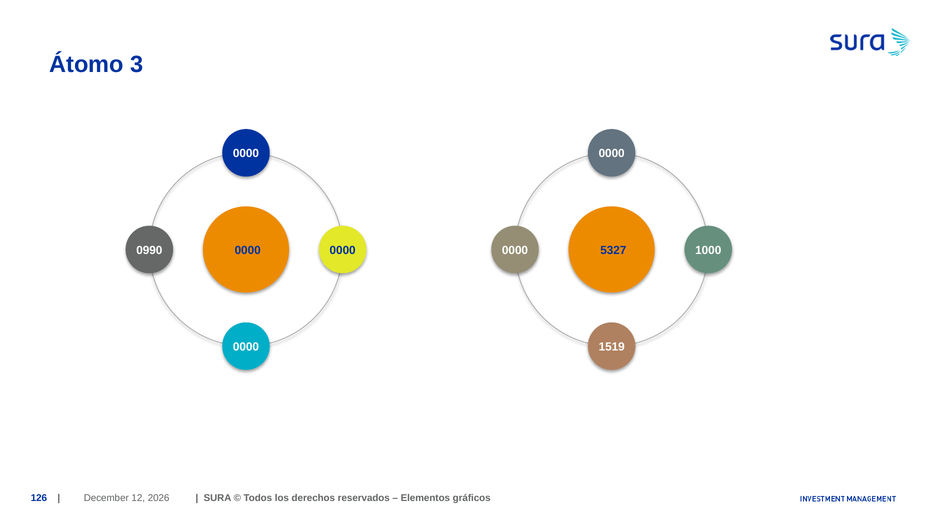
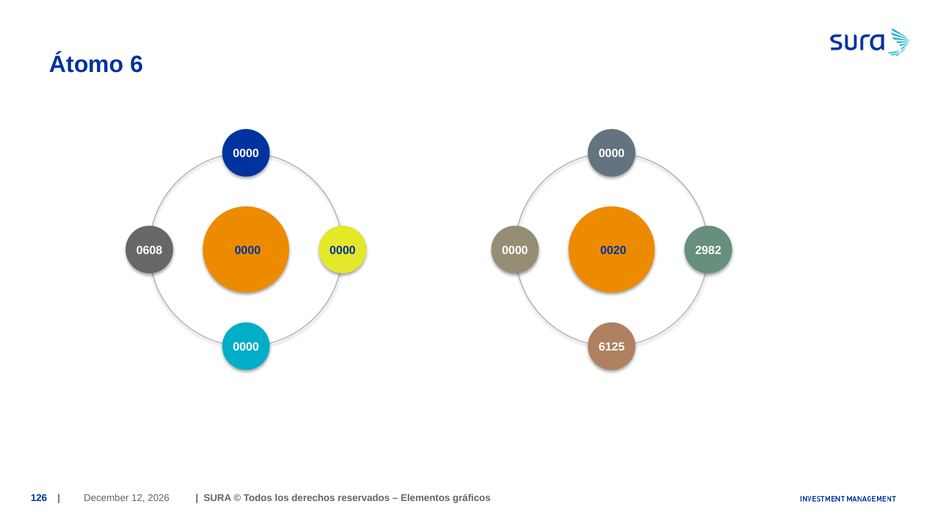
3: 3 -> 6 (137, 64)
0990: 0990 -> 0608 (149, 250)
5327: 5327 -> 0020 (613, 250)
1000: 1000 -> 2982 (708, 250)
1519: 1519 -> 6125 (612, 347)
